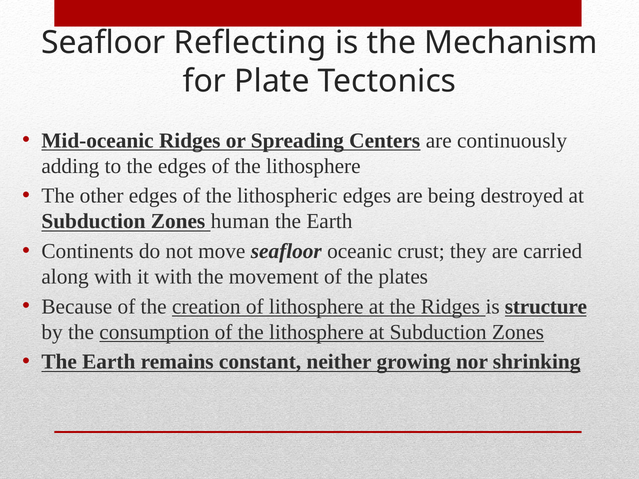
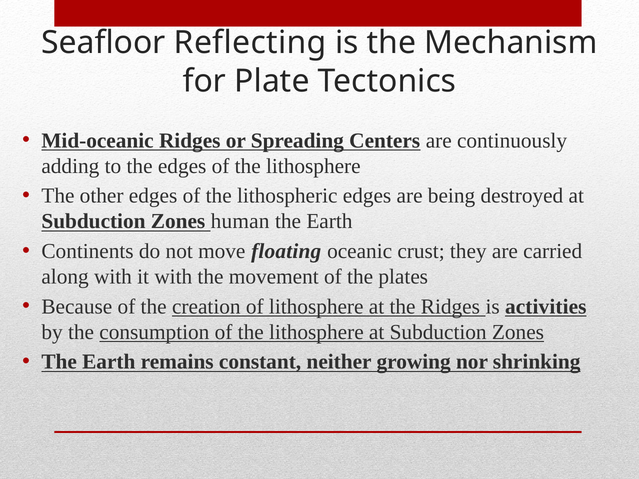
move seafloor: seafloor -> floating (286, 251)
structure: structure -> activities (546, 307)
